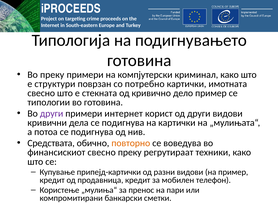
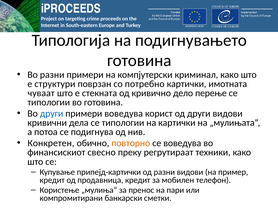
Во преку: преку -> разни (52, 75)
свесно: свесно -> чуваат (41, 93)
дело пример: пример -> перење (211, 93)
други colour: purple -> blue (52, 114)
примери интернет: интернет -> воведува (124, 114)
дела се подигнува: подигнува -> типологии (123, 123)
Средствата: Средствата -> Конкретен (51, 143)
